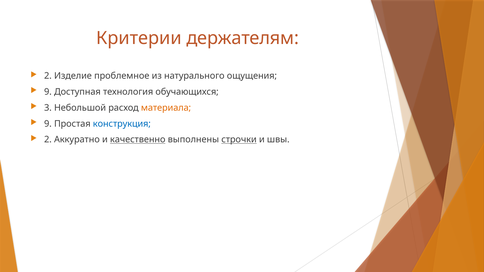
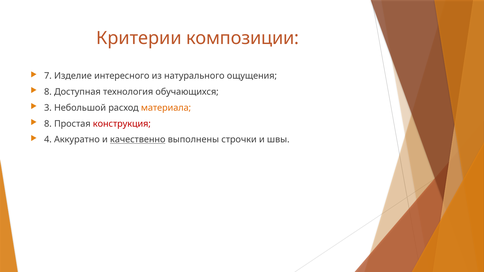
держателям: держателям -> композиции (243, 38)
2: 2 -> 7 (48, 76)
проблемное: проблемное -> интересного (122, 76)
9: 9 -> 8 (48, 92)
9: 9 -> 8 (48, 124)
конструкция colour: blue -> red (122, 124)
2: 2 -> 4 (48, 140)
строчки underline: present -> none (239, 140)
